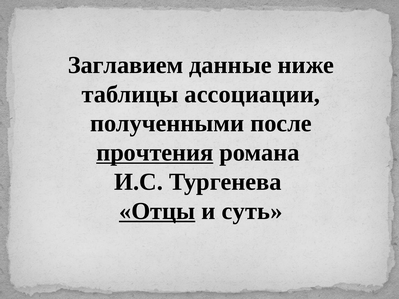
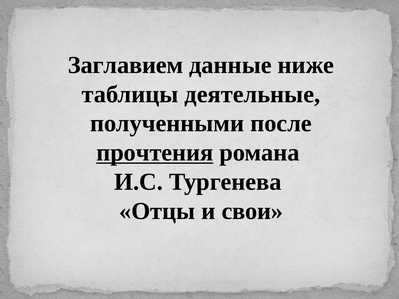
ассоциации: ассоциации -> деятельные (252, 94)
Отцы underline: present -> none (157, 211)
суть: суть -> свои (252, 211)
